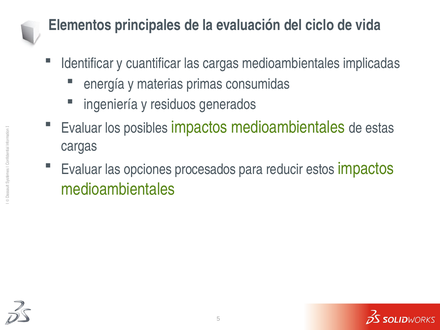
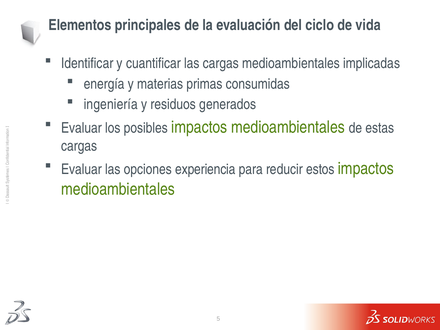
procesados: procesados -> experiencia (205, 169)
